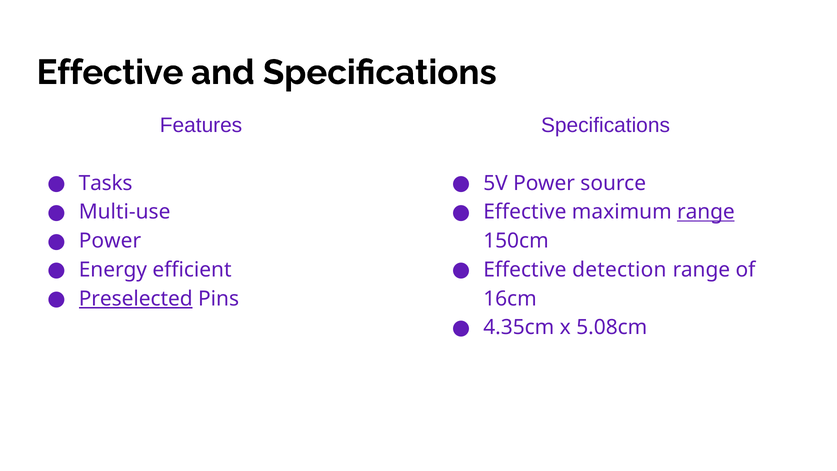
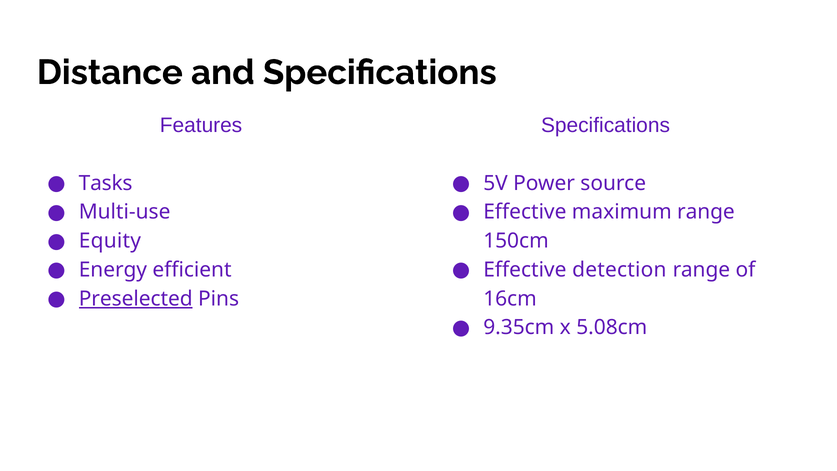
Effective: Effective -> Distance (110, 72)
range underline: present -> none (706, 212)
Power: Power -> Equity (110, 241)
4.35cm: 4.35cm -> 9.35cm (519, 327)
